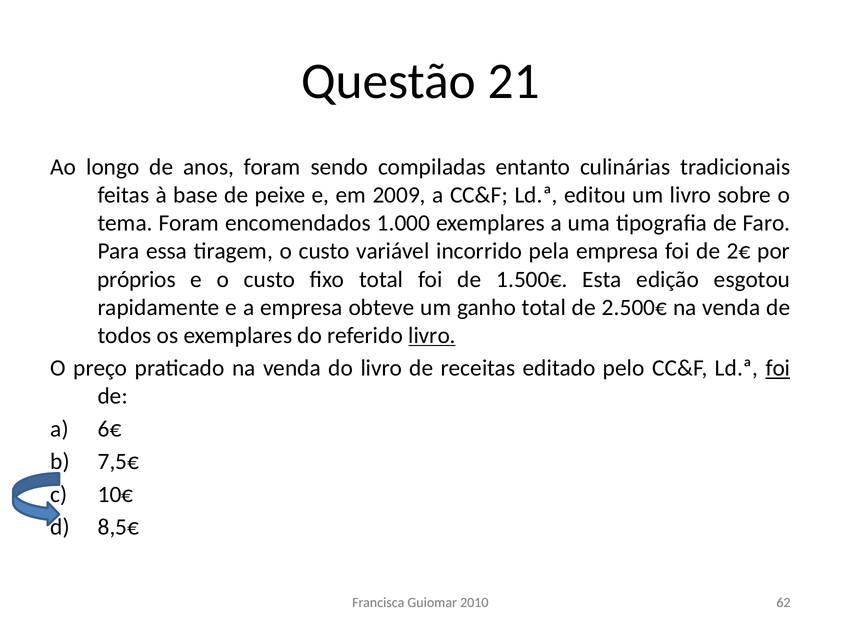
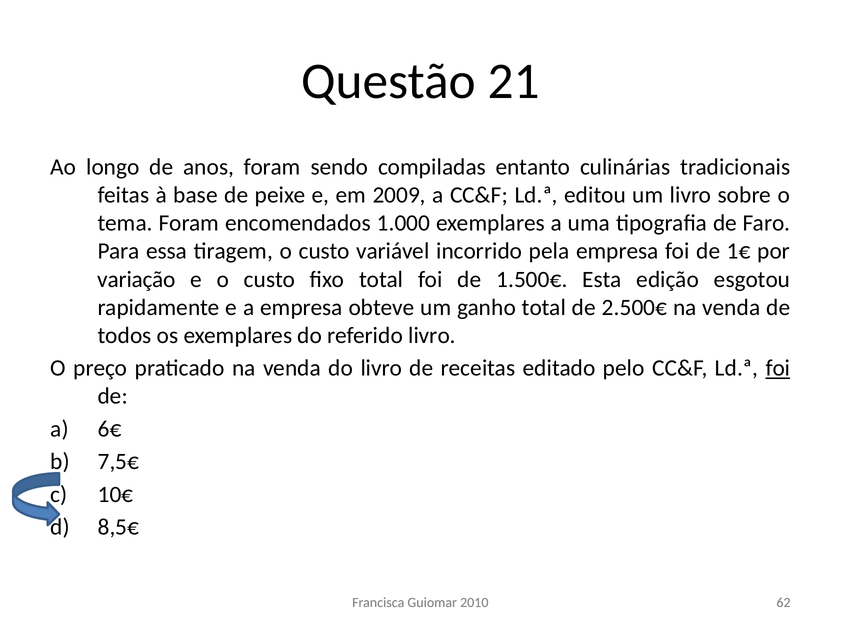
2€: 2€ -> 1€ (739, 251)
próprios: próprios -> variação (137, 279)
livro underline: present -> none (432, 335)
